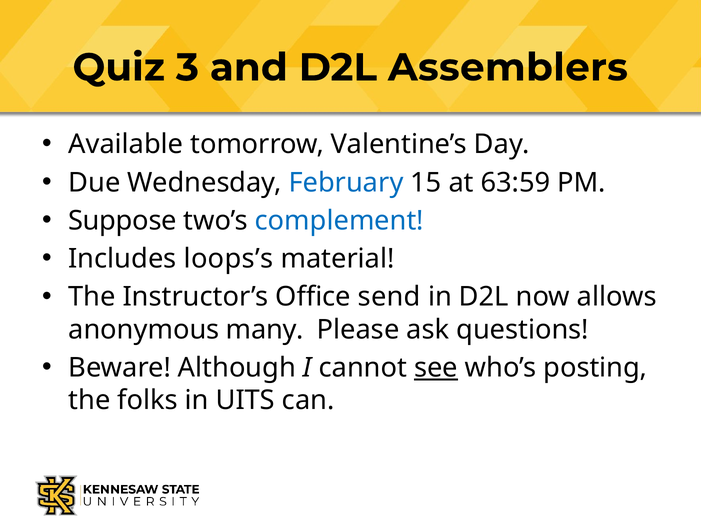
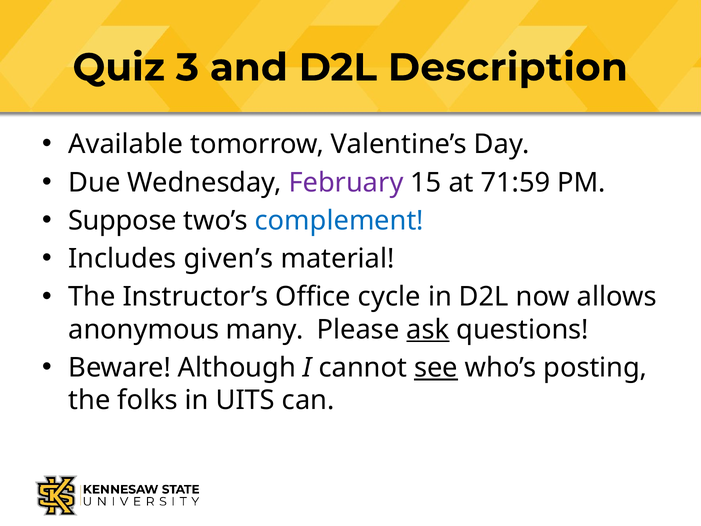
Assemblers: Assemblers -> Description (508, 68)
February colour: blue -> purple (346, 183)
63:59: 63:59 -> 71:59 (516, 183)
loops’s: loops’s -> given’s (228, 259)
send: send -> cycle (389, 297)
ask underline: none -> present (428, 329)
